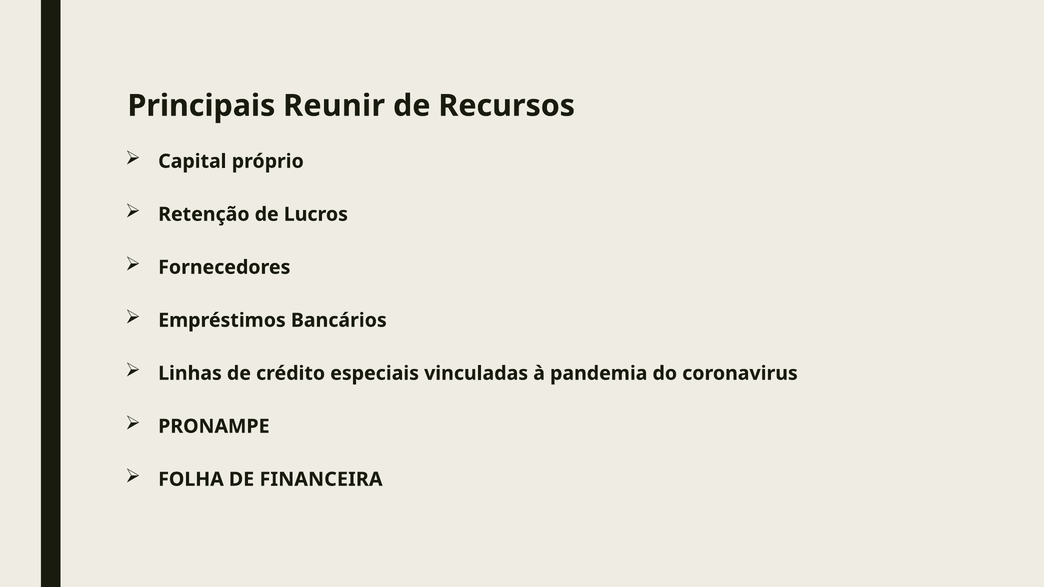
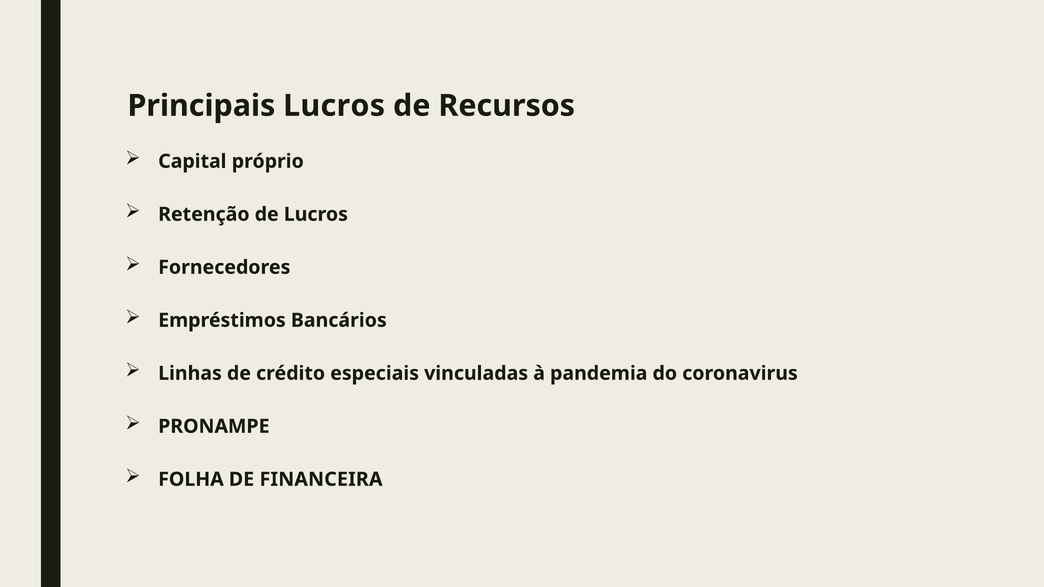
Principais Reunir: Reunir -> Lucros (334, 106)
